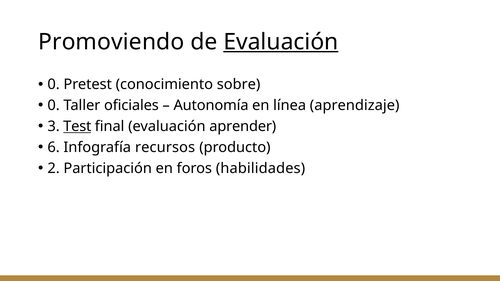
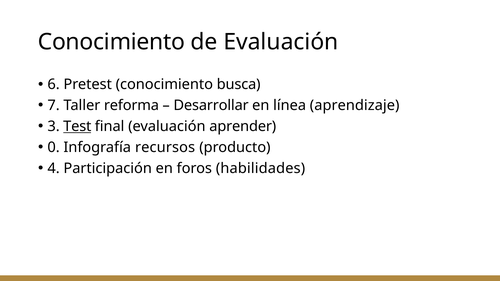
Promoviendo: Promoviendo -> Conocimiento (111, 42)
Evaluación underline: present -> none (281, 42)
0: 0 -> 6 (54, 85)
sobre: sobre -> busca (239, 85)
0: 0 -> 7 (54, 106)
oficiales: oficiales -> reforma (131, 106)
Autonomía: Autonomía -> Desarrollar (211, 106)
6: 6 -> 0 (54, 147)
2: 2 -> 4 (54, 168)
